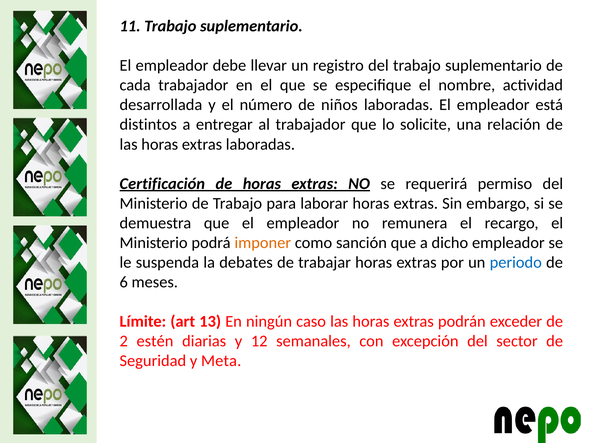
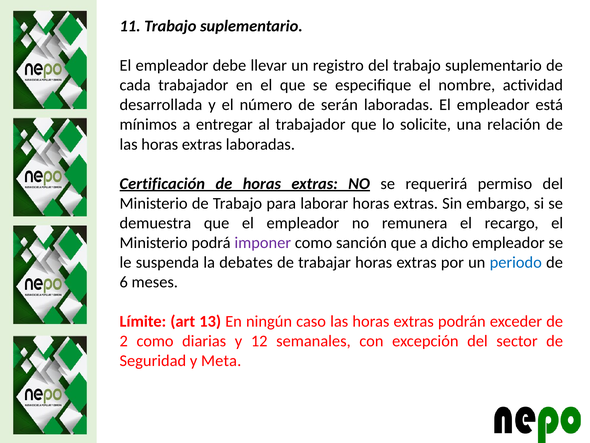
niños: niños -> serán (339, 105)
distintos: distintos -> mínimos (148, 124)
imponer colour: orange -> purple (263, 242)
2 estén: estén -> como (155, 341)
